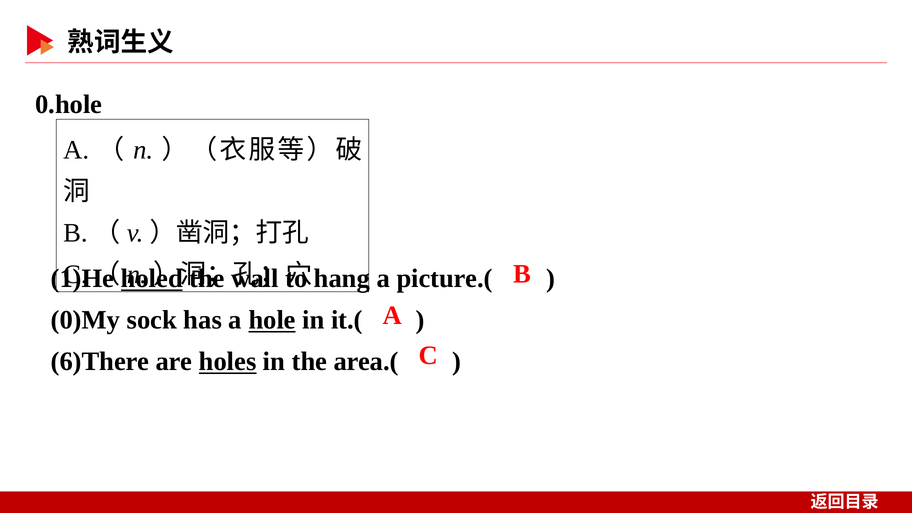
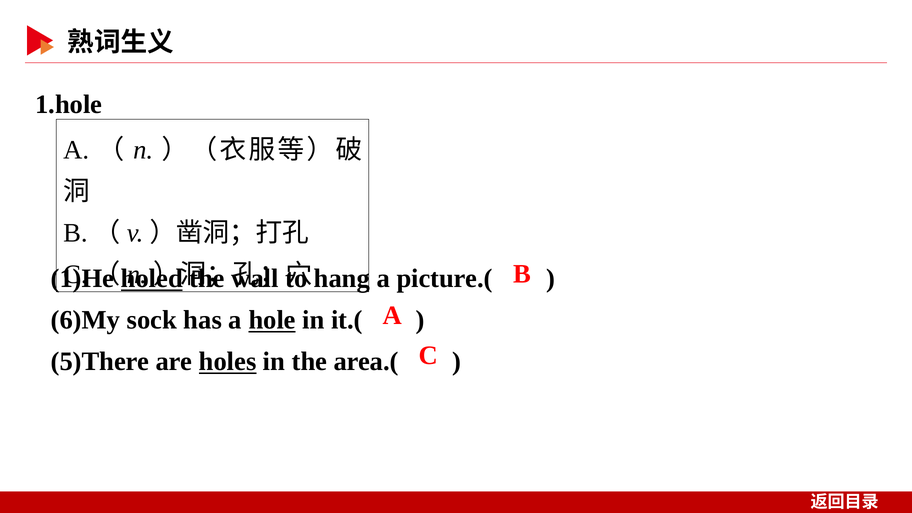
0.hole: 0.hole -> 1.hole (69, 105)
0)My: 0)My -> 6)My (86, 320)
6)There: 6)There -> 5)There (100, 361)
